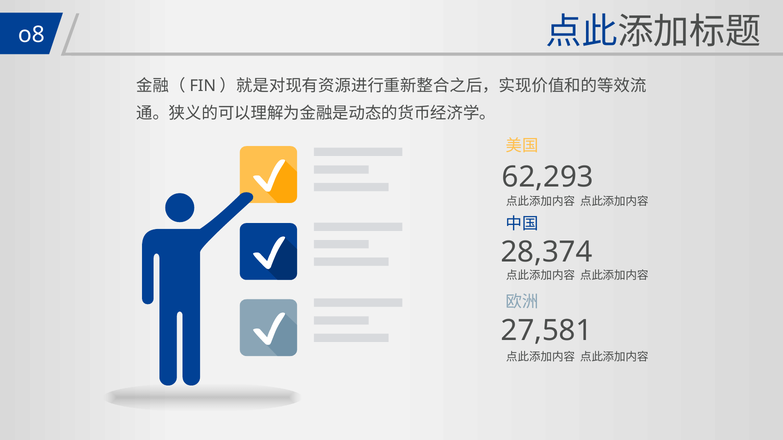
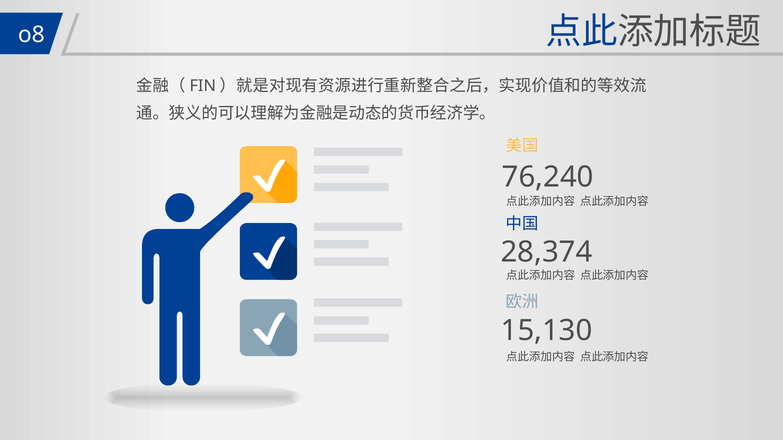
62,293: 62,293 -> 76,240 (548, 177)
27,581: 27,581 -> 15,130 (547, 331)
